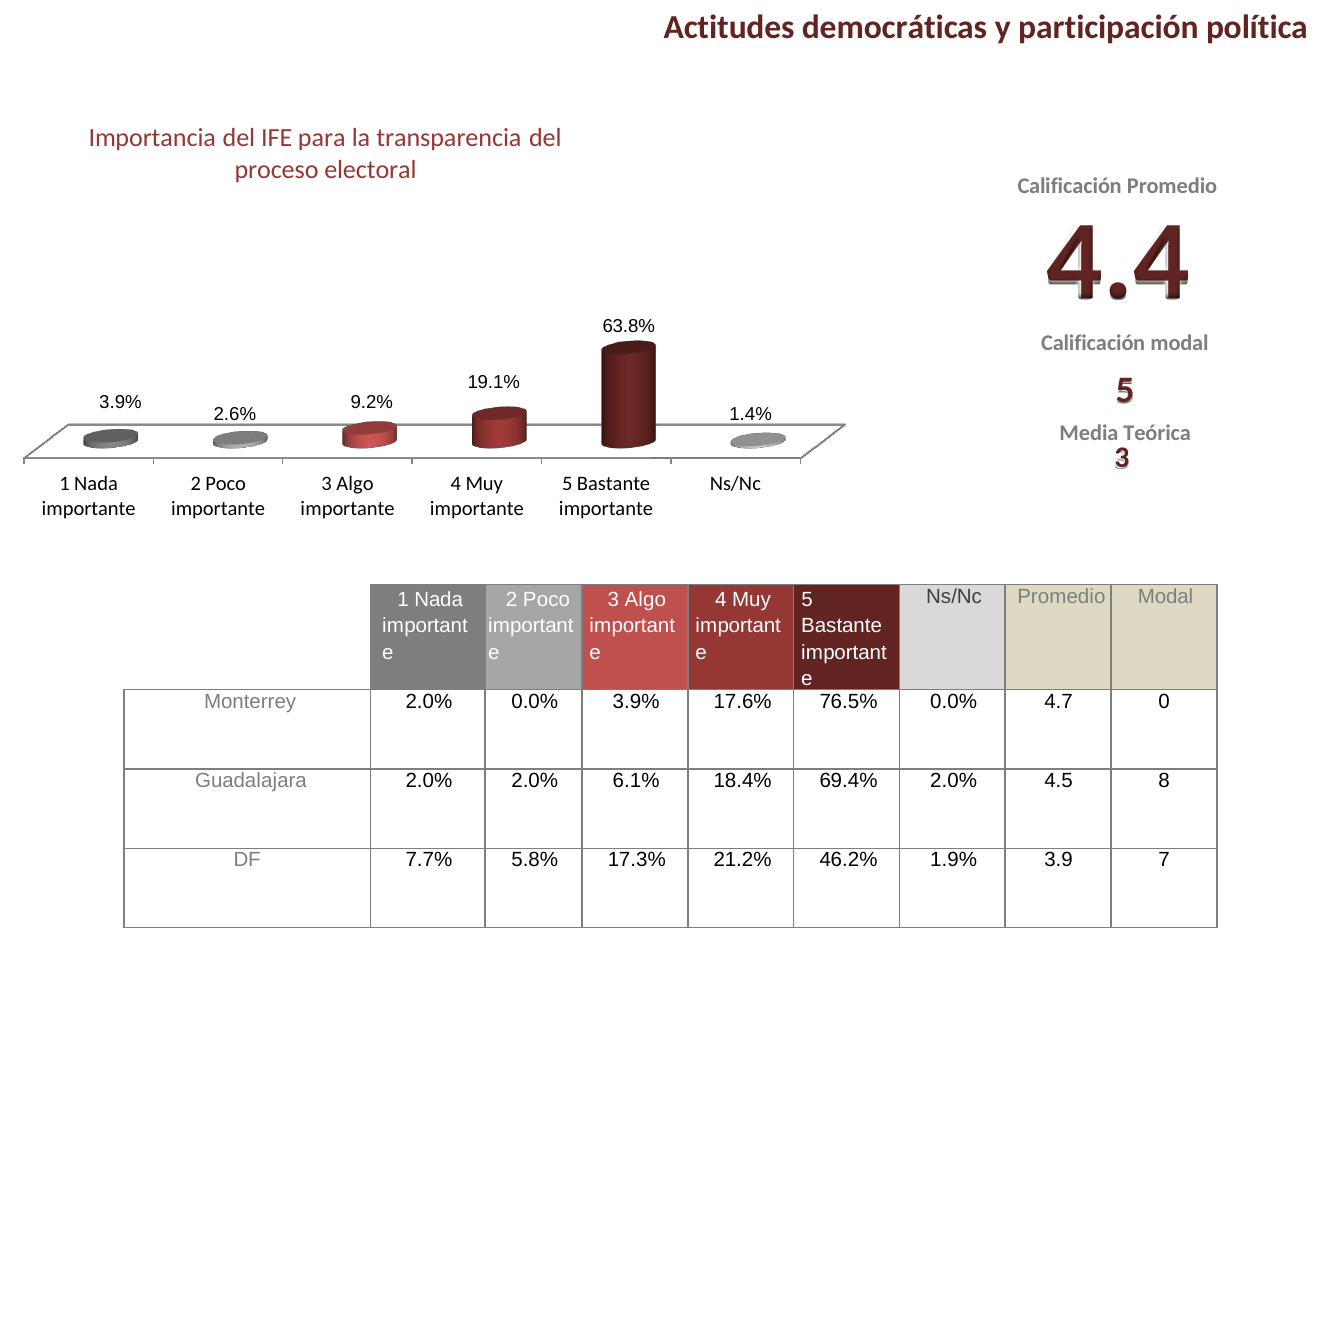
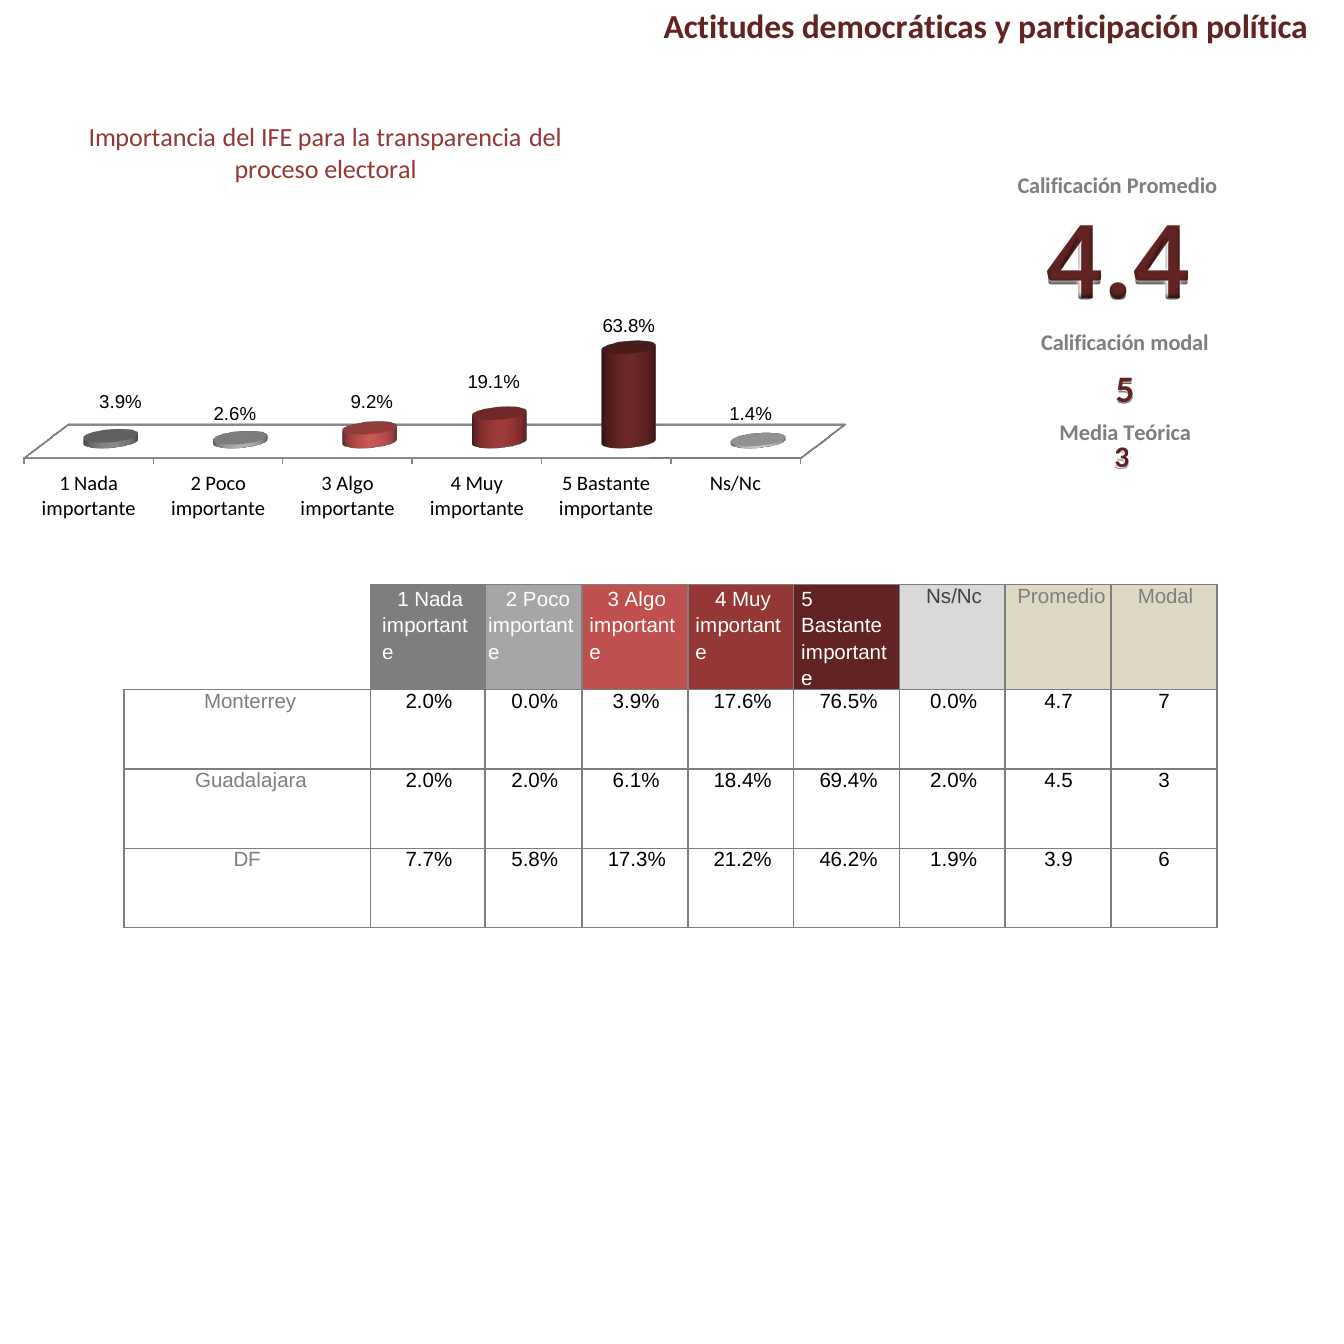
0: 0 -> 7 (1164, 701)
4.5 8: 8 -> 3 (1164, 781)
7: 7 -> 6 (1164, 860)
